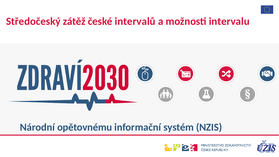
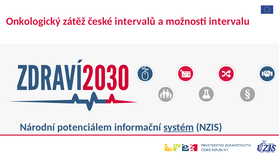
Středočeský: Středočeský -> Onkologický (33, 21)
opětovnému: opětovnému -> potenciálem (85, 127)
systém underline: none -> present (179, 127)
